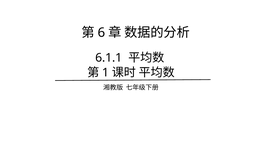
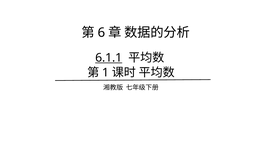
6.1.1 underline: none -> present (109, 58)
